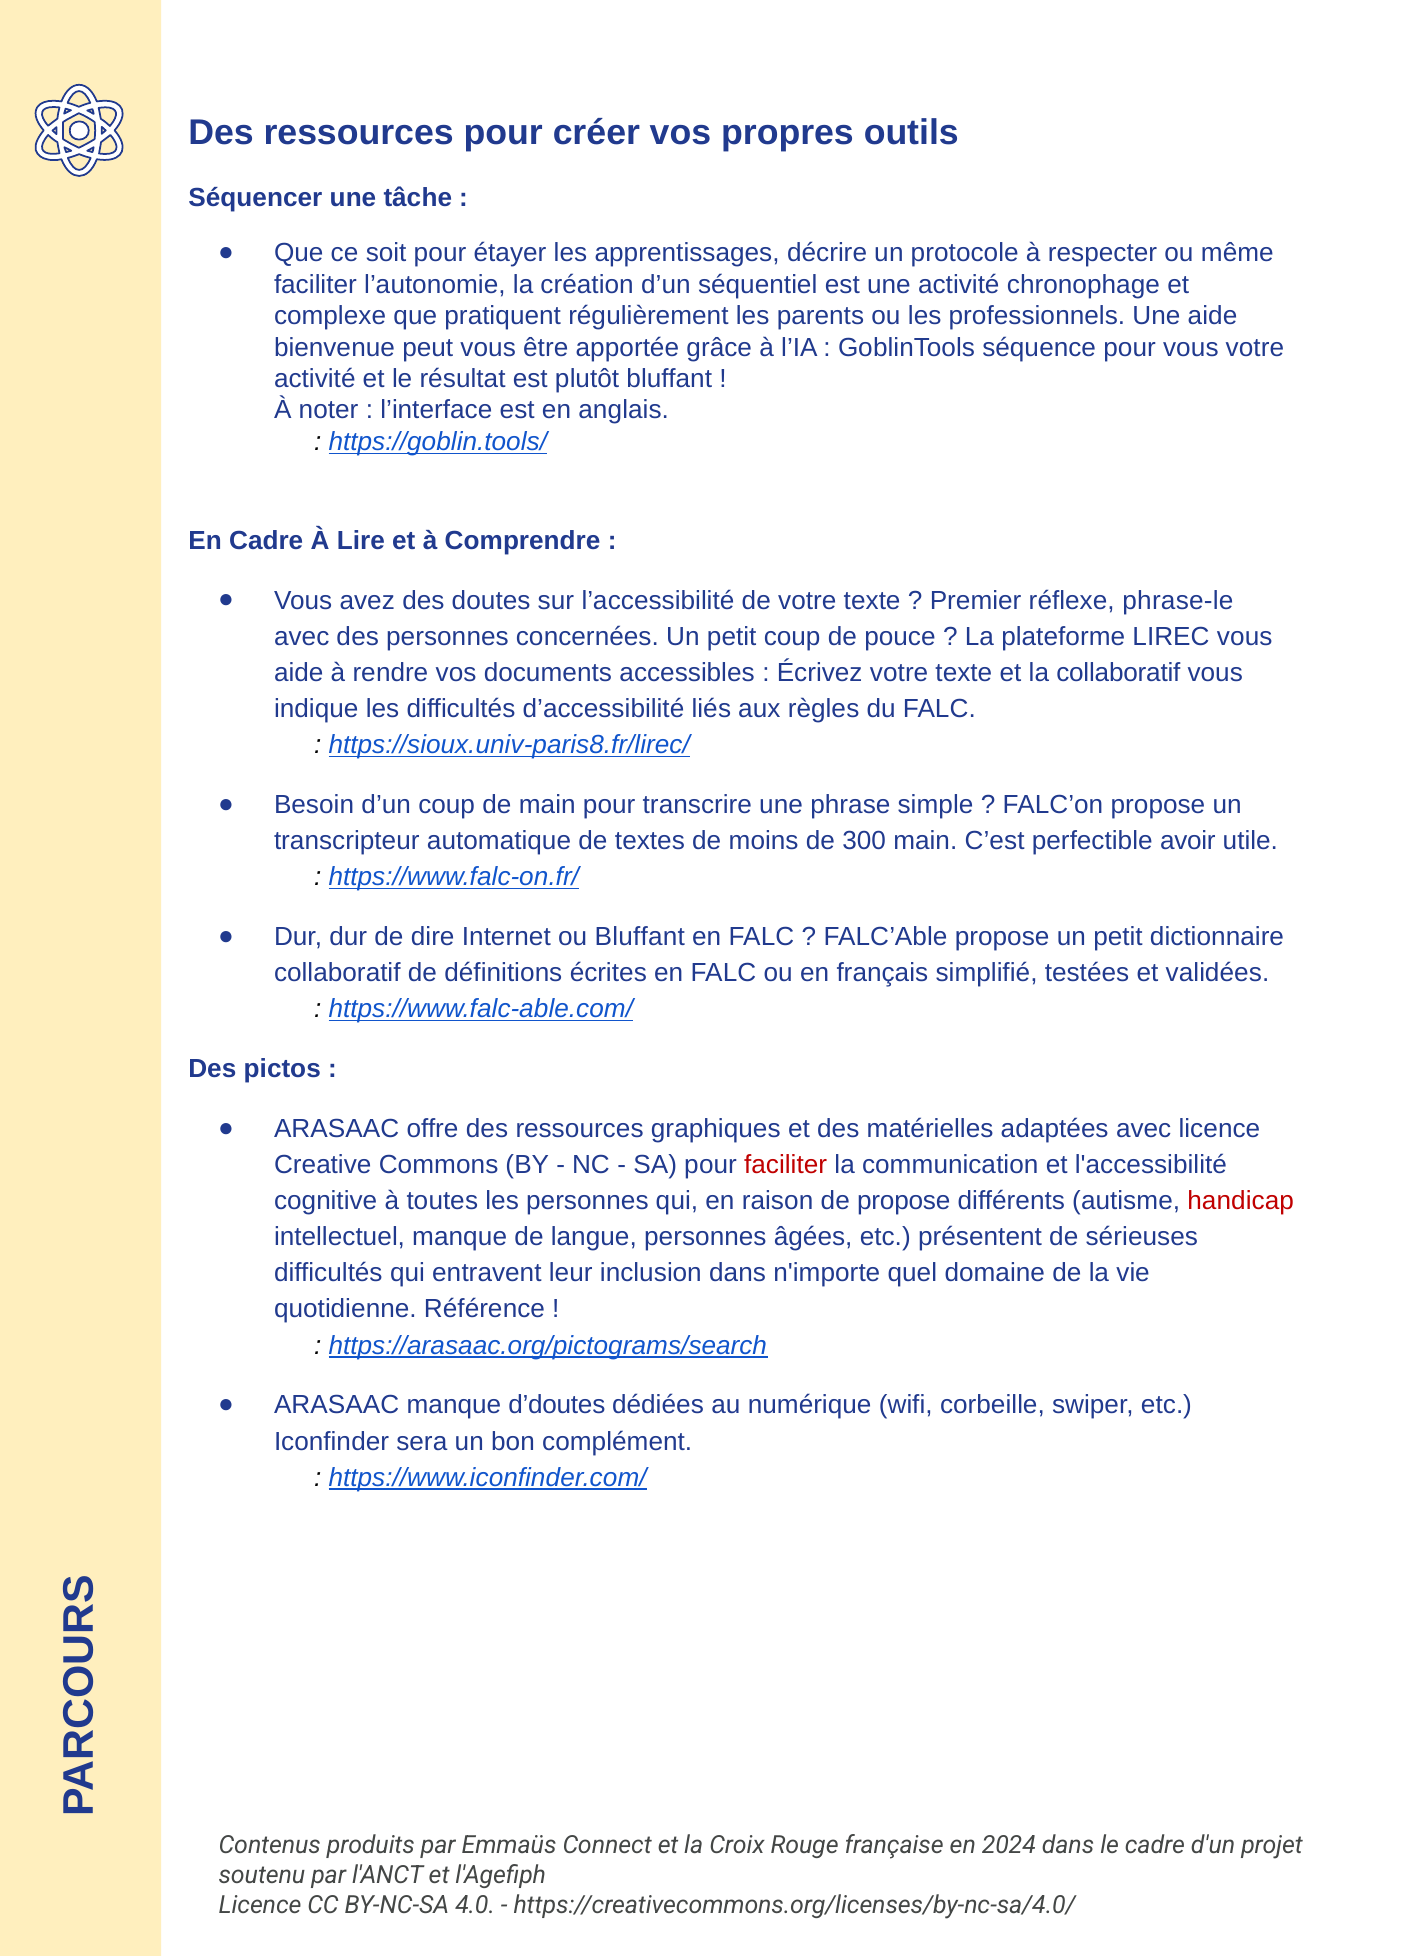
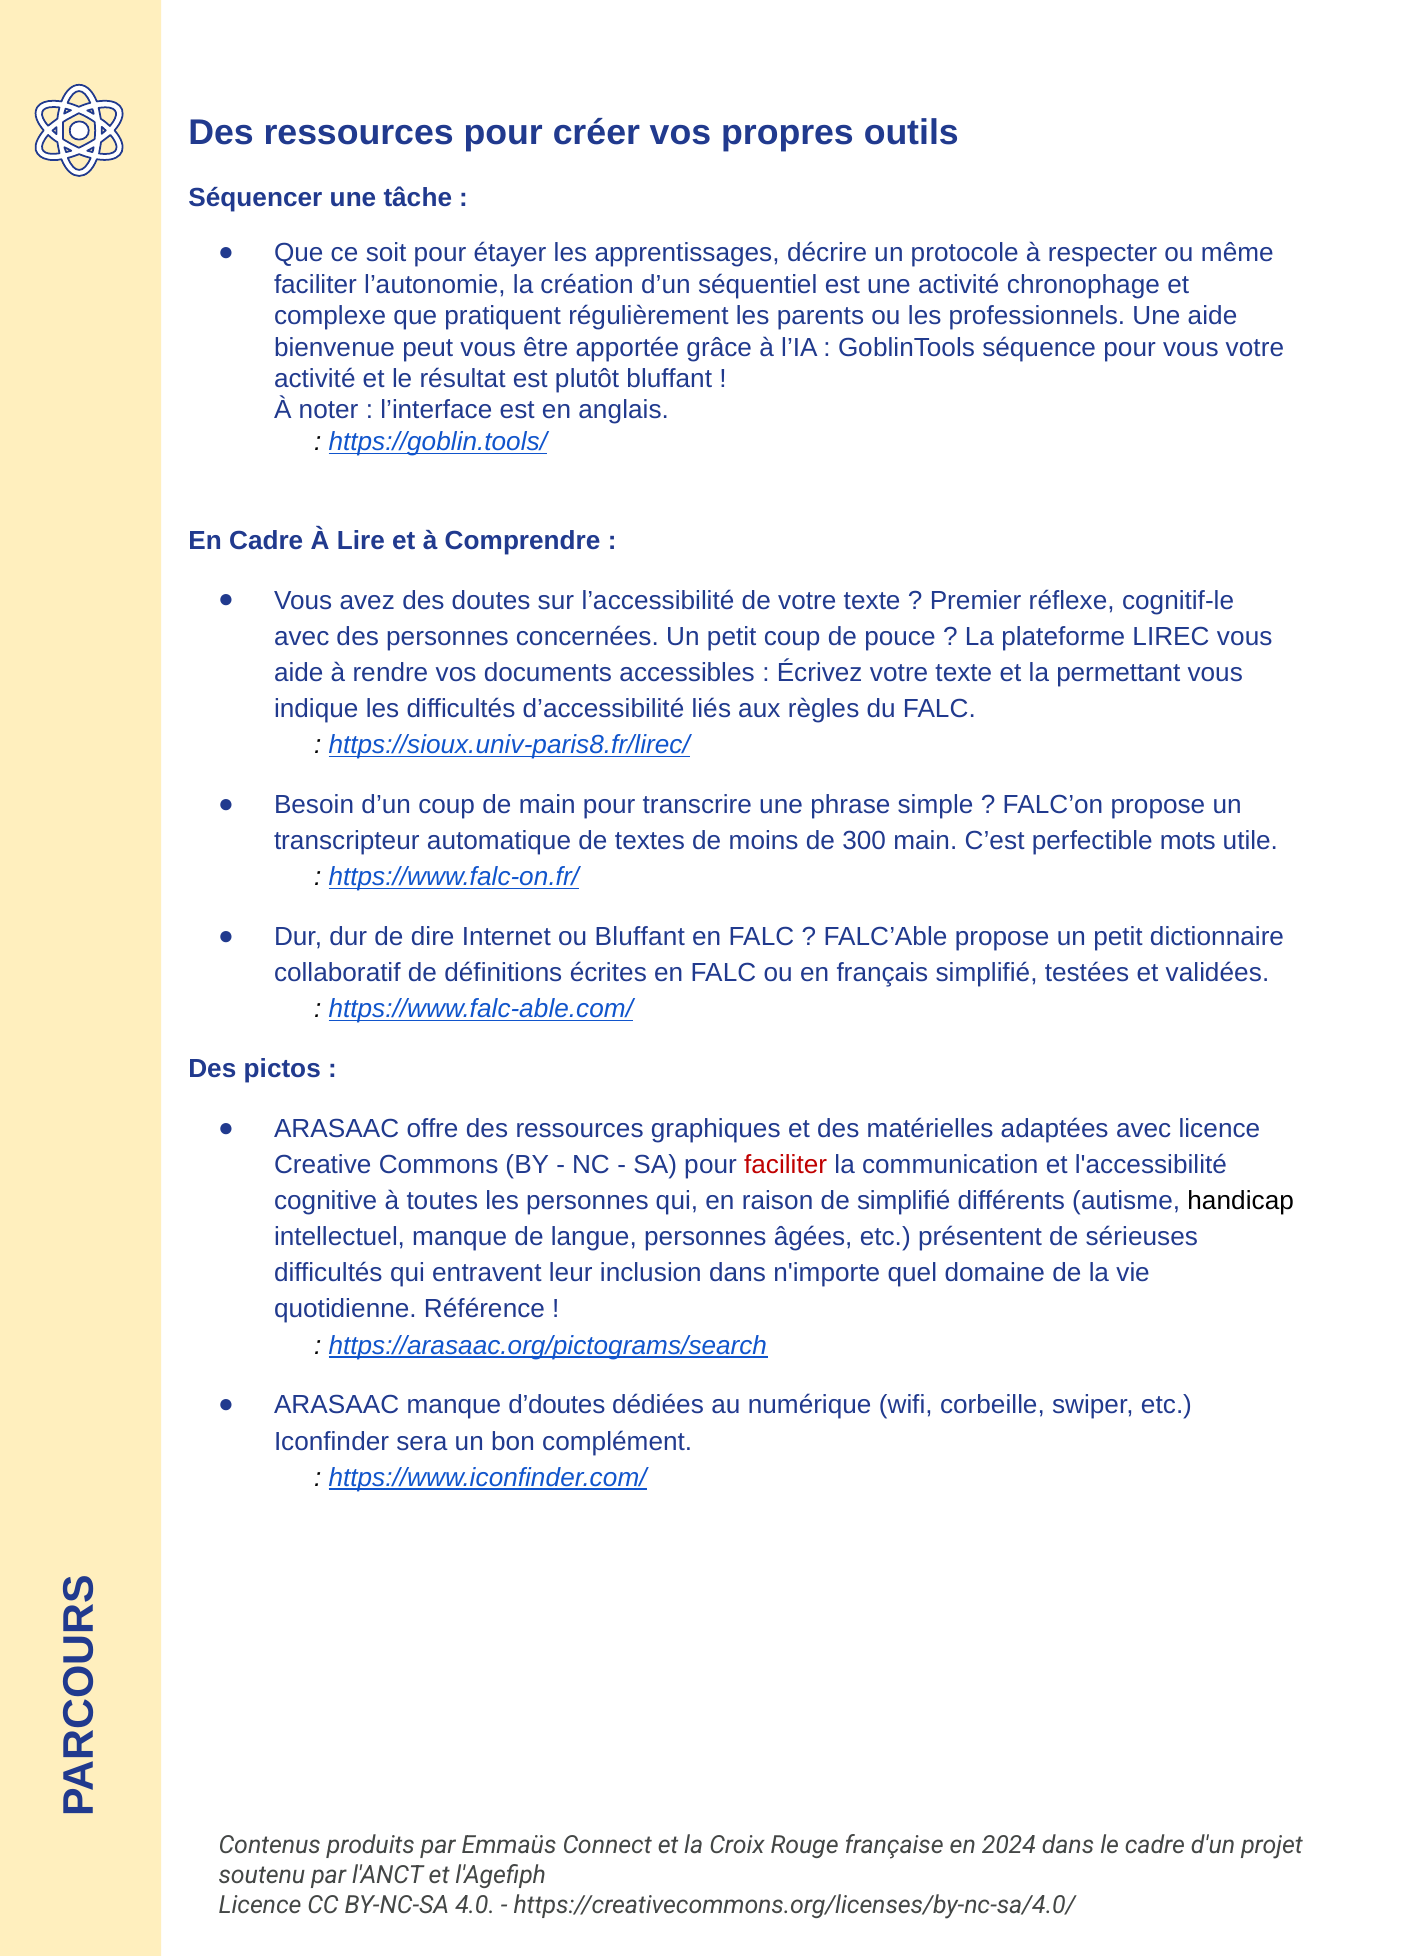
phrase-le: phrase-le -> cognitif-le (1178, 600)
la collaboratif: collaboratif -> permettant (1118, 673)
avoir: avoir -> mots (1188, 841)
de propose: propose -> simplifié (904, 1201)
handicap colour: red -> black (1241, 1201)
